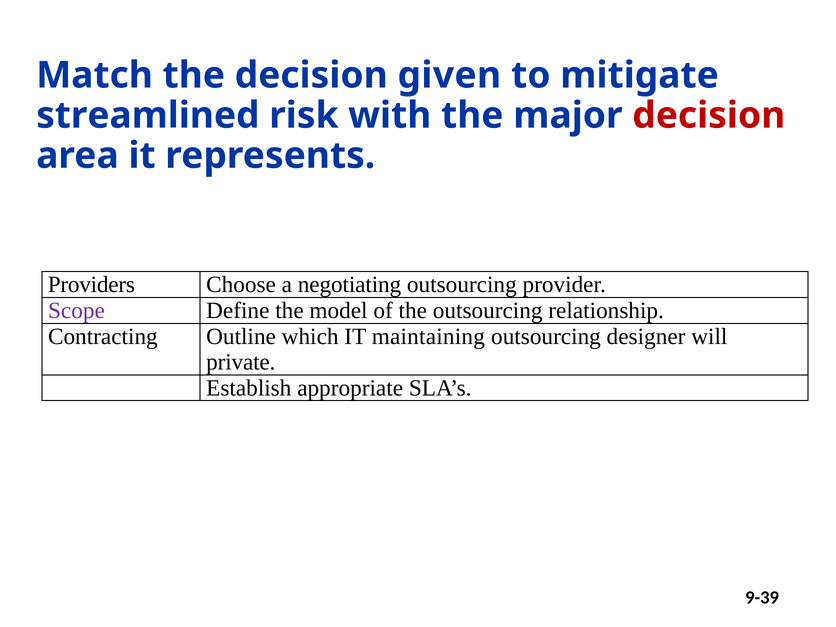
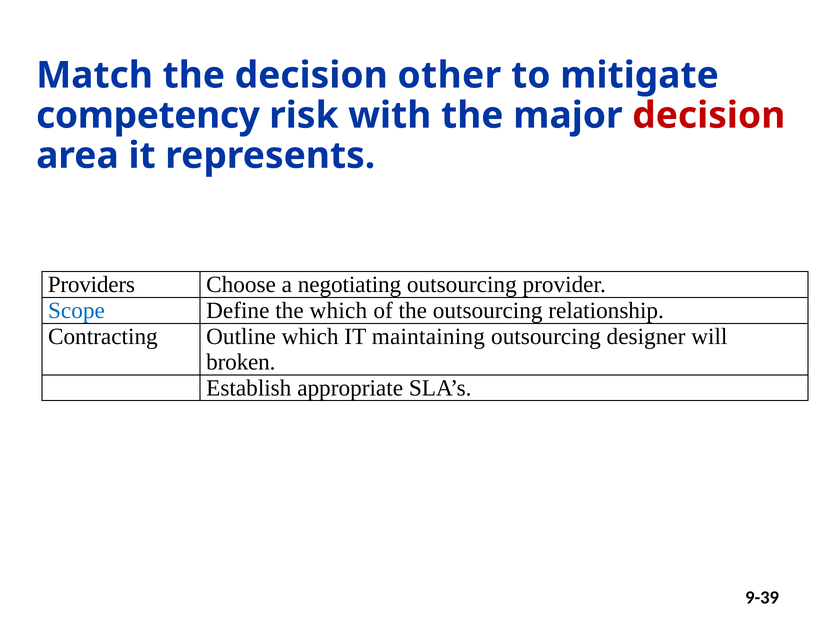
given: given -> other (449, 75)
streamlined: streamlined -> competency (148, 115)
Scope colour: purple -> blue (76, 311)
the model: model -> which (338, 311)
private: private -> broken (241, 362)
